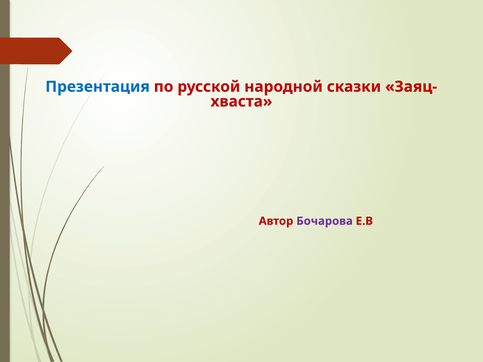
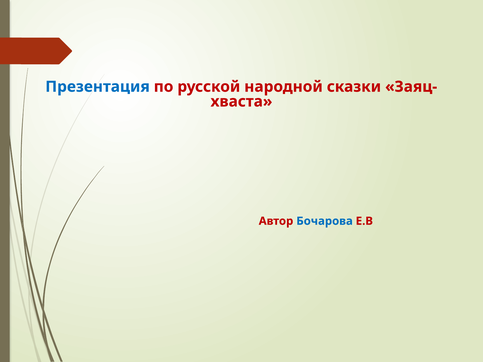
Бочарова colour: purple -> blue (325, 221)
